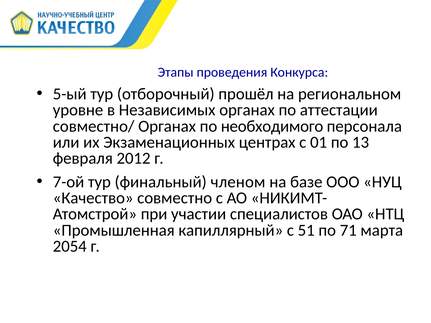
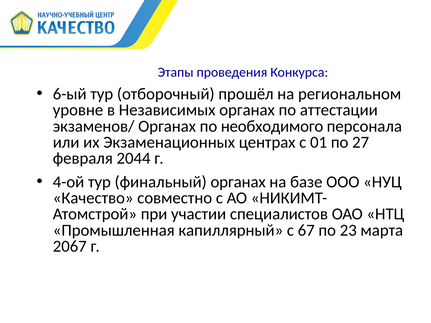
5-ый: 5-ый -> 6-ый (70, 94)
совместно/: совместно/ -> экзаменов/ (94, 126)
13: 13 -> 27 (361, 142)
2012: 2012 -> 2044 (134, 158)
7-ой: 7-ой -> 4-ой (69, 182)
финальный членом: членом -> органах (238, 182)
51: 51 -> 67 (306, 230)
71: 71 -> 23 (348, 230)
2054: 2054 -> 2067 (70, 247)
